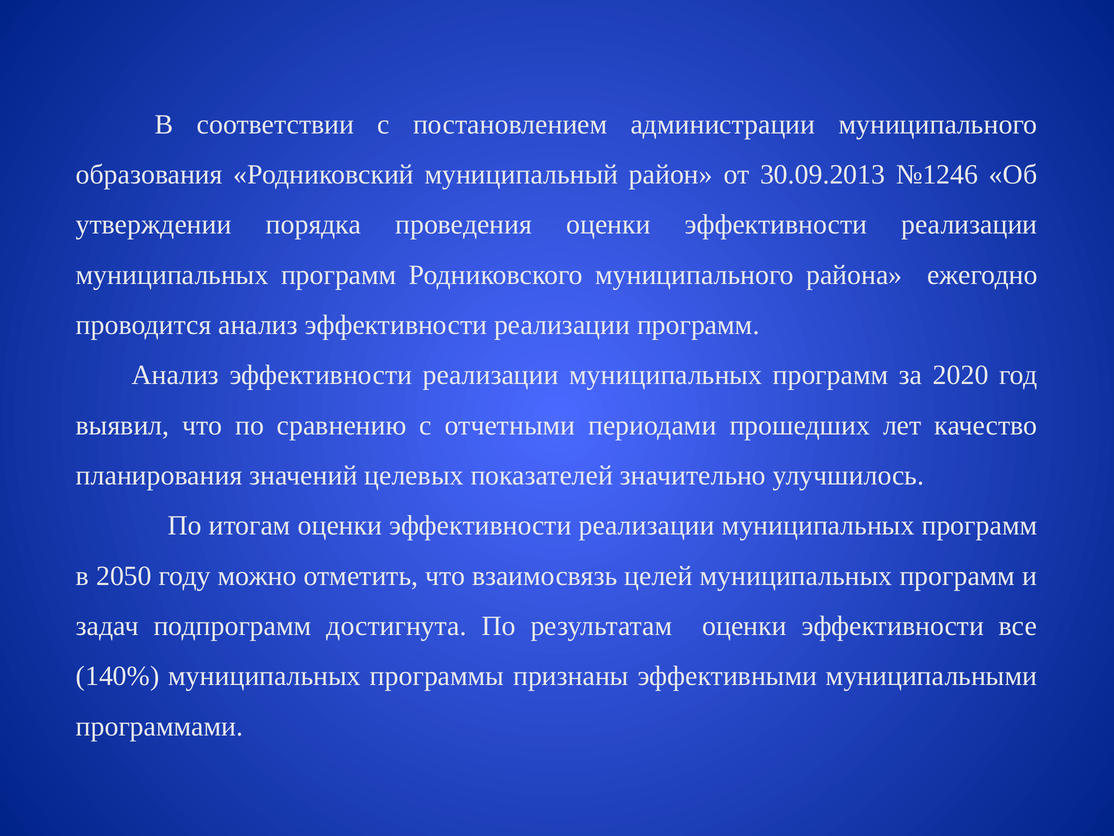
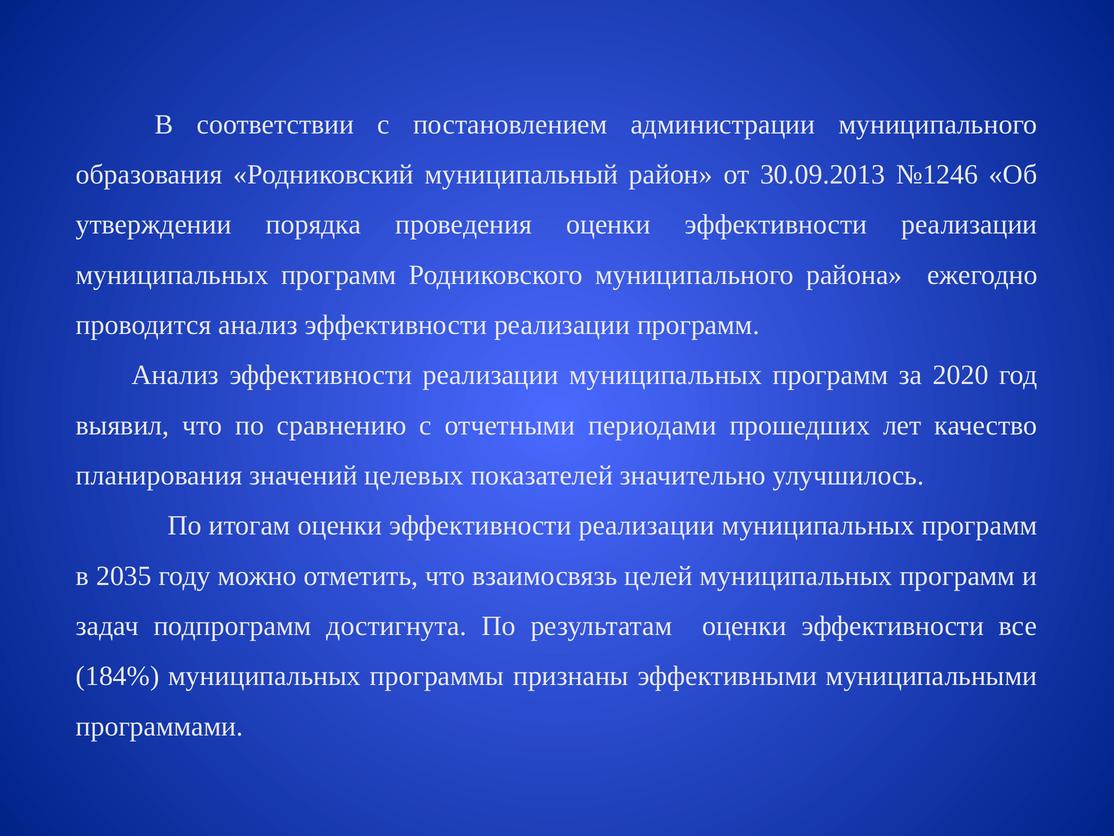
2050: 2050 -> 2035 (124, 576)
140%: 140% -> 184% (118, 676)
